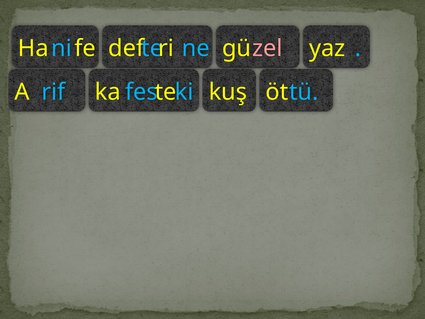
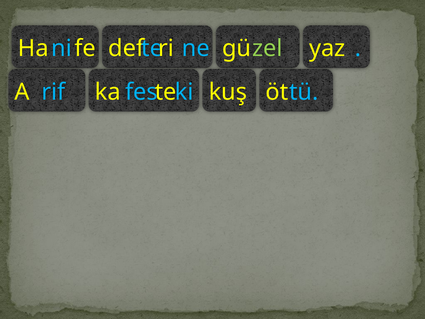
zel colour: pink -> light green (267, 48)
